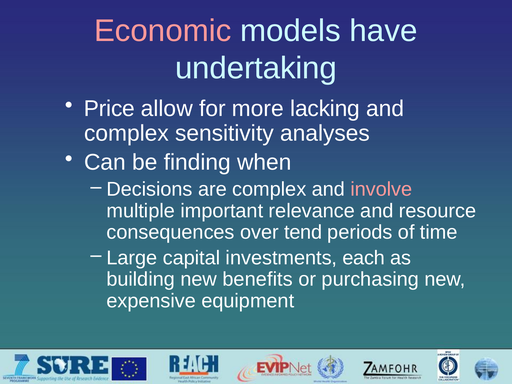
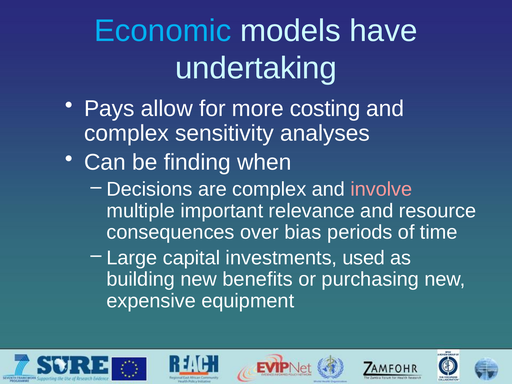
Economic colour: pink -> light blue (163, 31)
Price: Price -> Pays (109, 109)
lacking: lacking -> costing (325, 109)
tend: tend -> bias (303, 232)
each: each -> used (364, 258)
